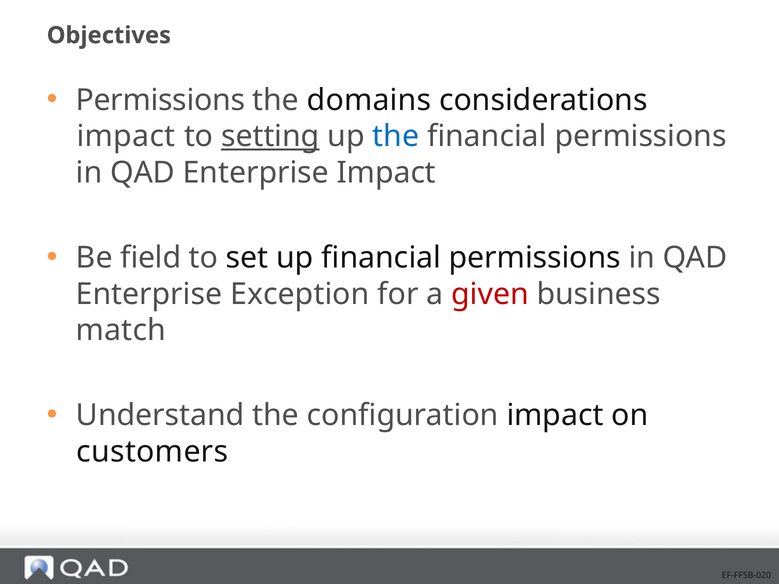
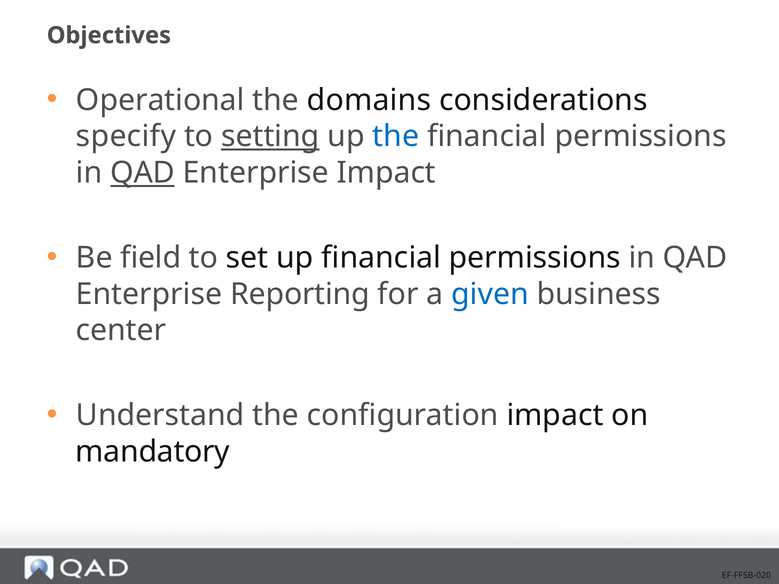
Permissions: Permissions -> Operational (160, 100)
impact: impact -> specify (126, 137)
QAD underline: none -> present (143, 173)
Exception: Exception -> Reporting (300, 294)
given colour: red -> blue (490, 294)
match: match -> center (121, 331)
customers: customers -> mandatory (153, 452)
